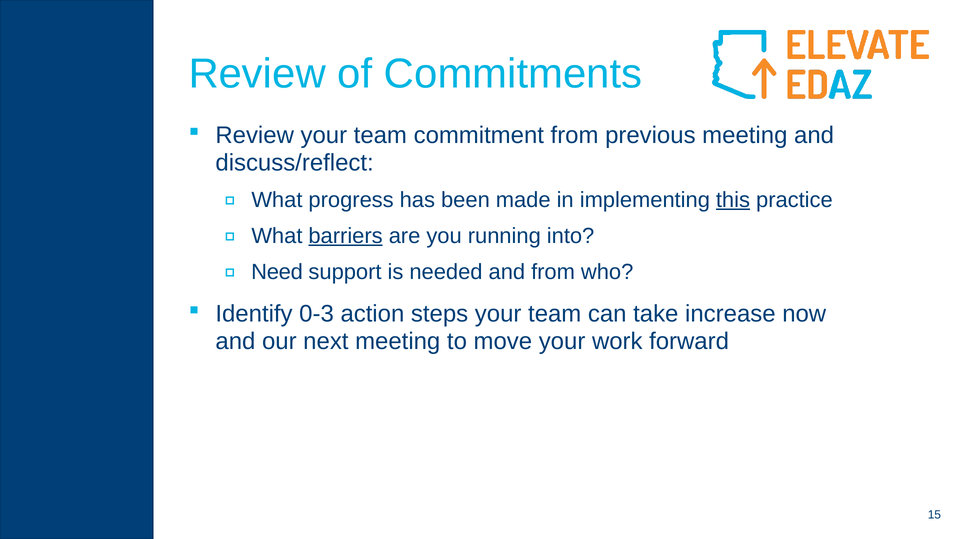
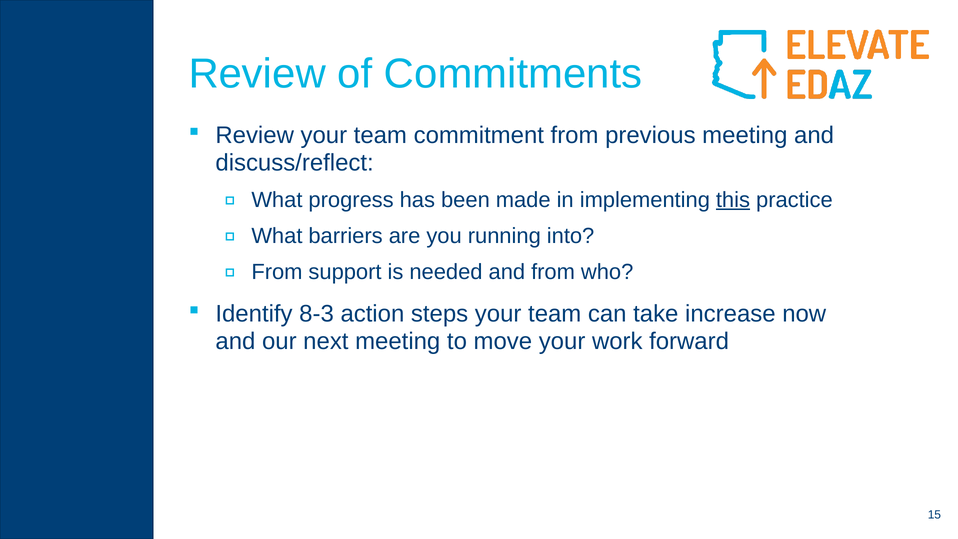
barriers underline: present -> none (346, 236)
Need: Need -> From (277, 272)
0-3: 0-3 -> 8-3 (317, 314)
